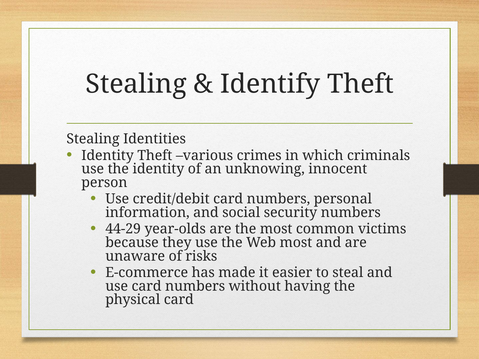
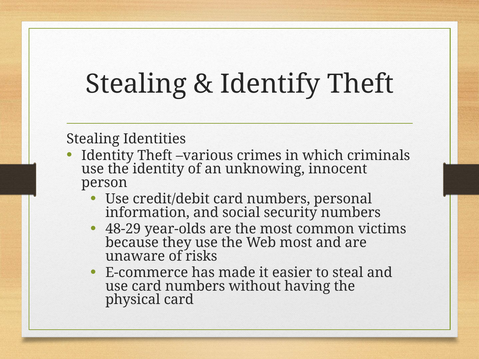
44-29: 44-29 -> 48-29 (123, 229)
